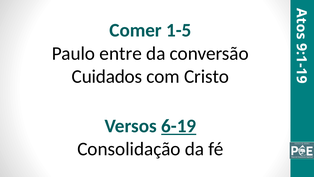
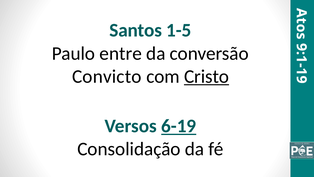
Comer: Comer -> Santos (136, 30)
Cuidados: Cuidados -> Convicto (107, 76)
Cristo underline: none -> present (207, 76)
